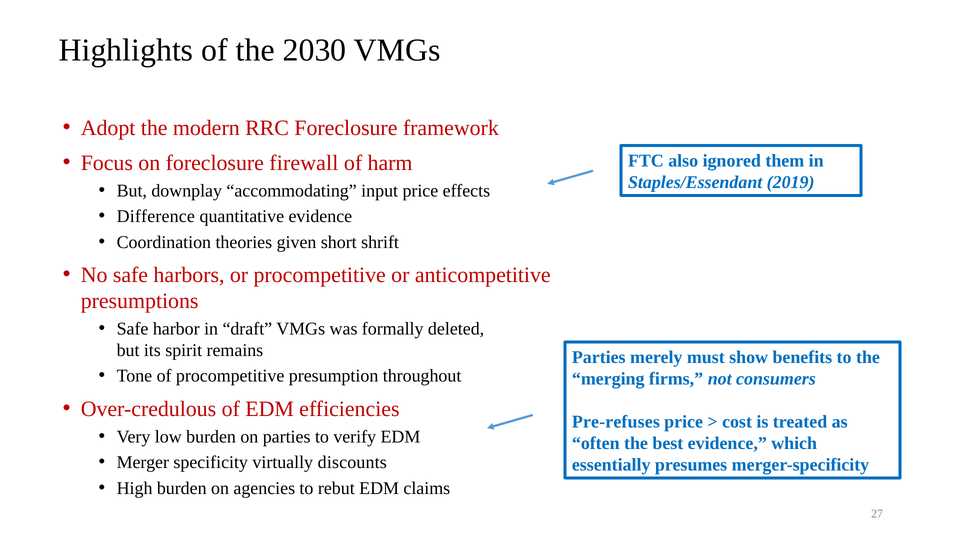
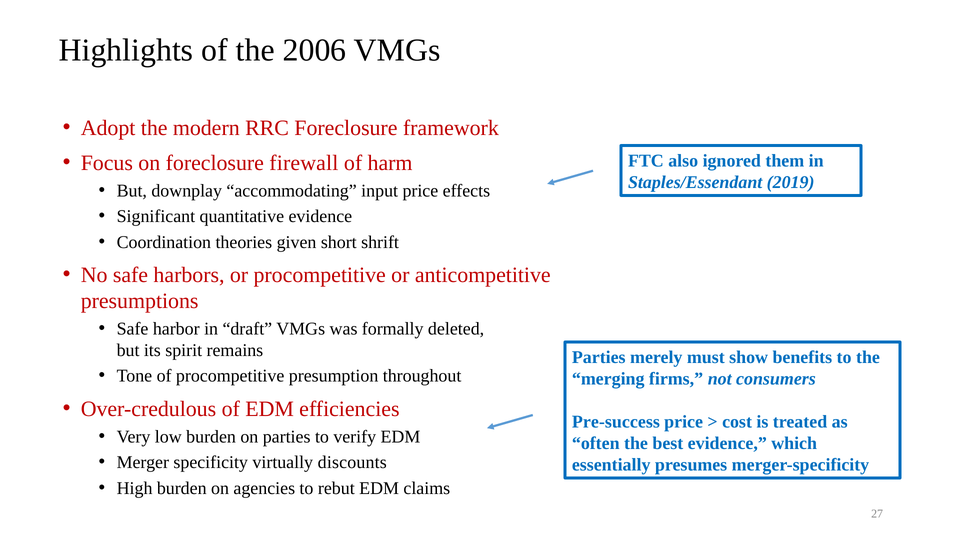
2030: 2030 -> 2006 (315, 50)
Difference: Difference -> Significant (156, 216)
Pre-refuses: Pre-refuses -> Pre-success (616, 422)
